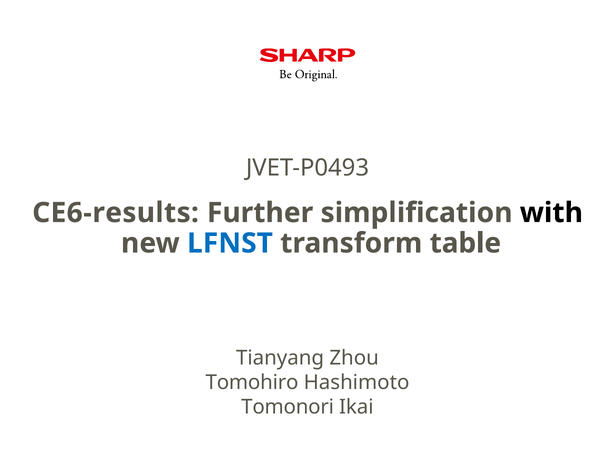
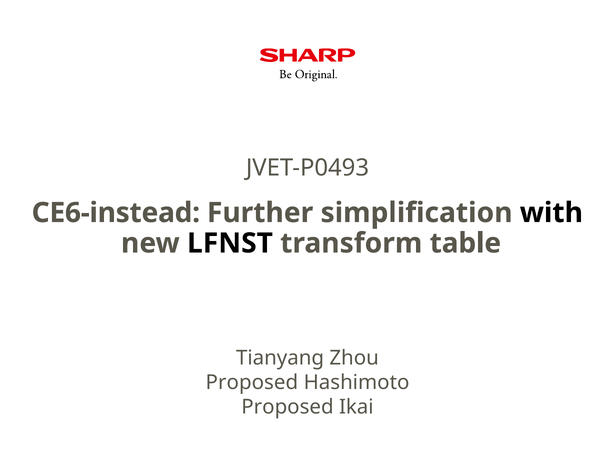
CE6-results: CE6-results -> CE6-instead (116, 213)
LFNST colour: blue -> black (230, 243)
Tomohiro: Tomohiro -> Proposed (252, 383)
Tomonori: Tomonori -> Proposed (287, 407)
